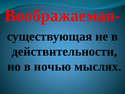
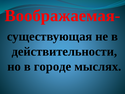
ночью: ночью -> городе (52, 66)
